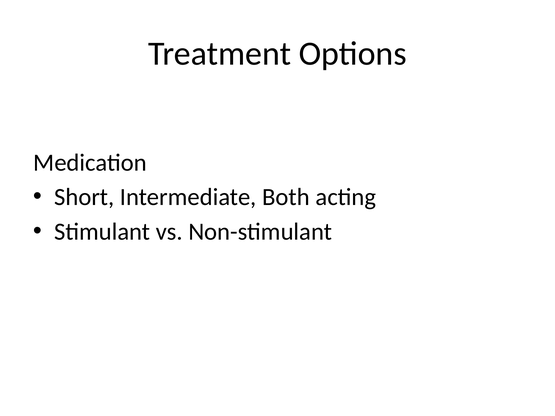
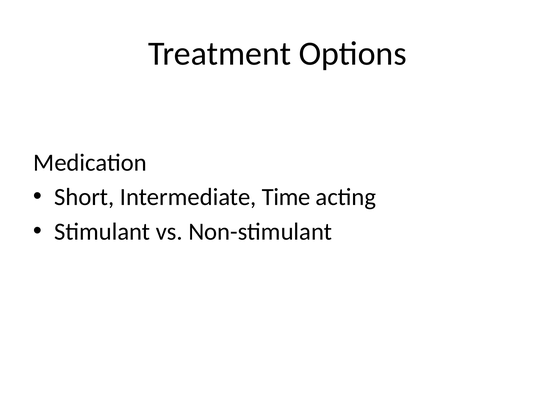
Both: Both -> Time (286, 197)
